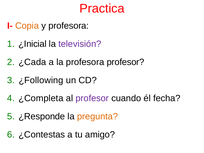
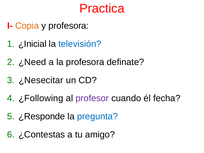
televisión colour: purple -> blue (80, 44)
¿Cada: ¿Cada -> ¿Need (32, 62)
profesora profesor: profesor -> definate (125, 62)
¿Following: ¿Following -> ¿Nesecitar (41, 80)
¿Completa: ¿Completa -> ¿Following (41, 98)
pregunta colour: orange -> blue (97, 116)
